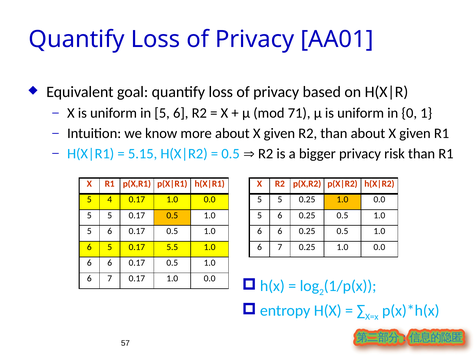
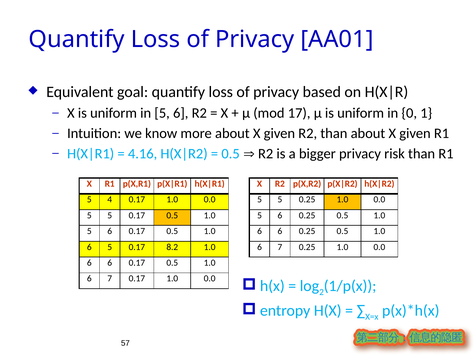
71: 71 -> 17 (299, 113)
5.15: 5.15 -> 4.16 (143, 154)
5.5: 5.5 -> 8.2 (172, 247)
